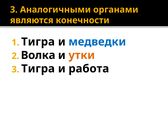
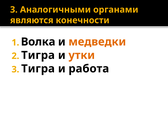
Тигра: Тигра -> Волка (38, 42)
медведки colour: blue -> orange (97, 42)
Волка: Волка -> Тигра (38, 55)
